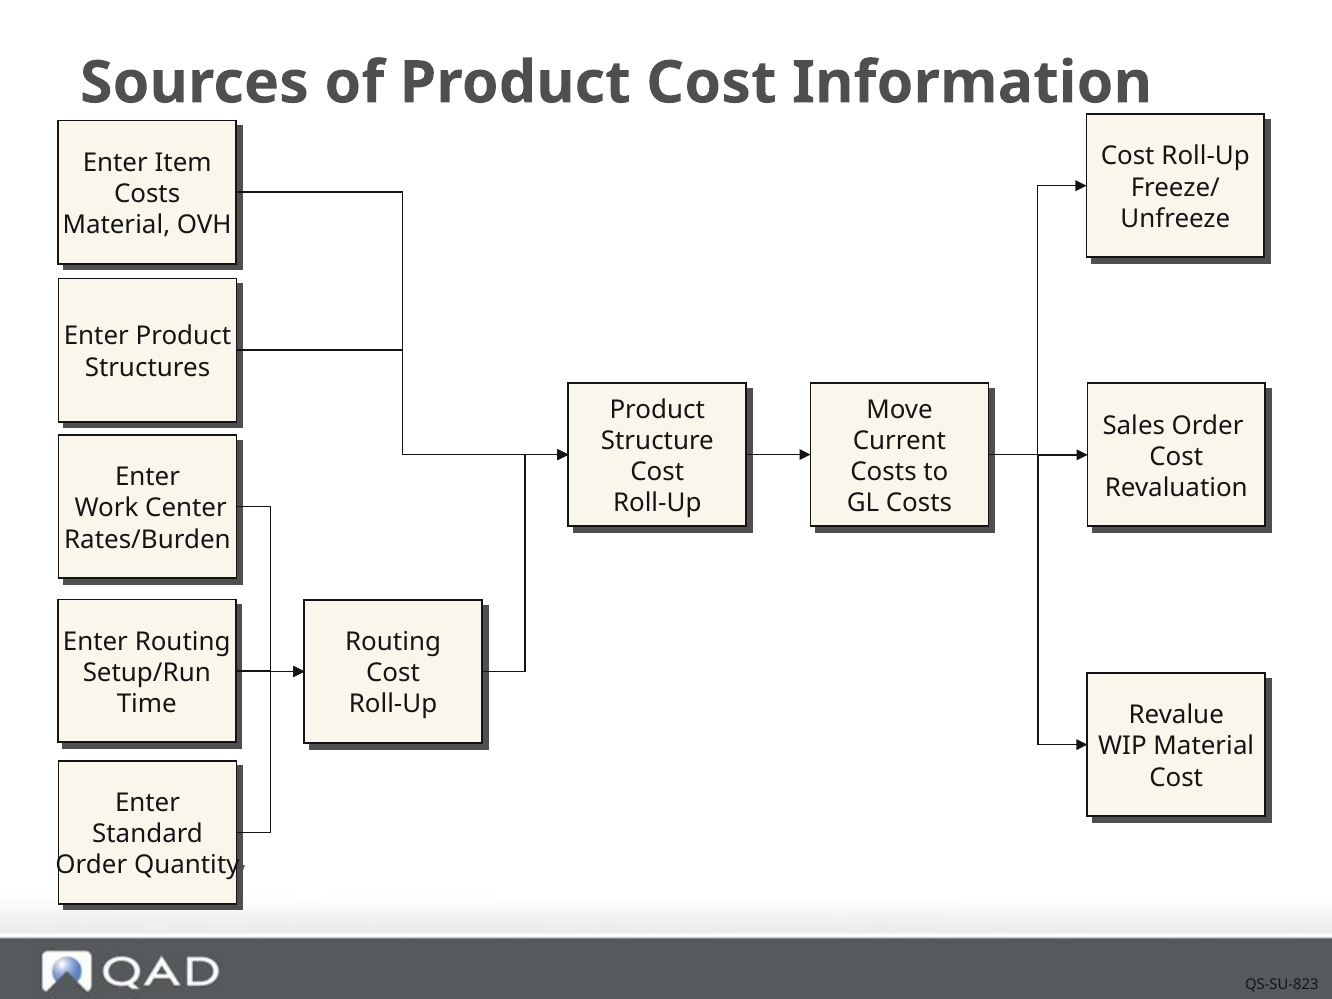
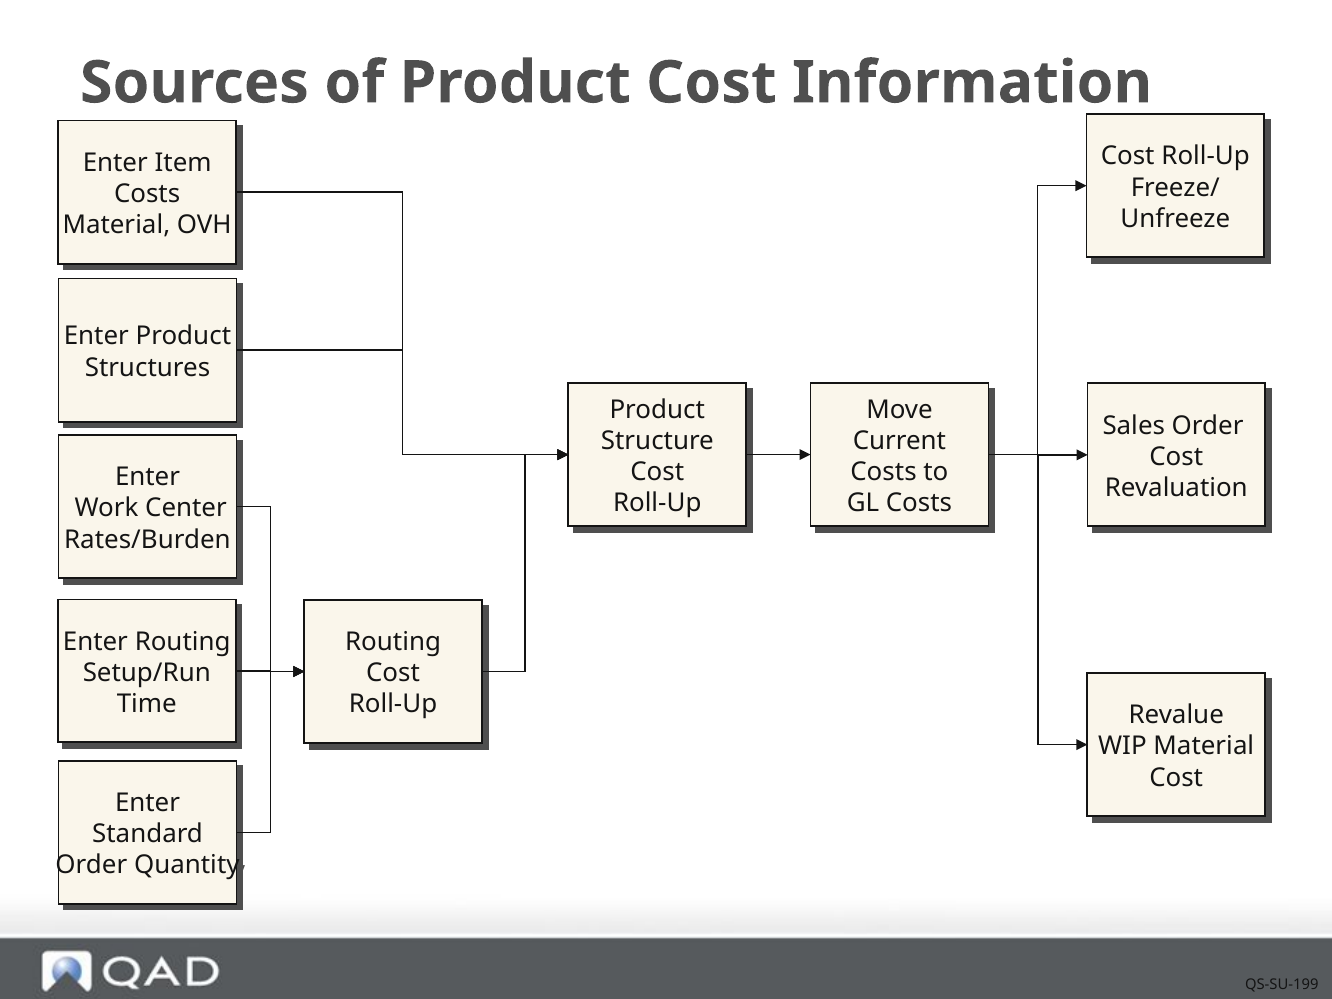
QS-SU-823: QS-SU-823 -> QS-SU-199 (1282, 984)
